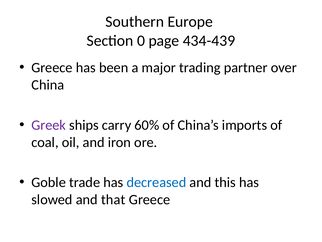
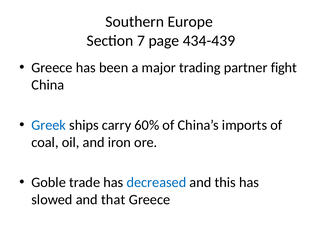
0: 0 -> 7 (141, 41)
over: over -> fight (284, 68)
Greek colour: purple -> blue (49, 125)
